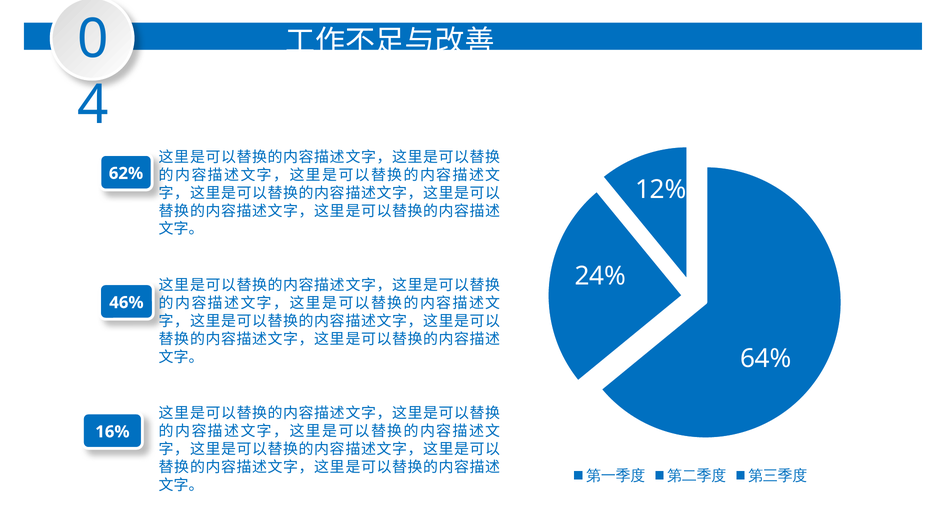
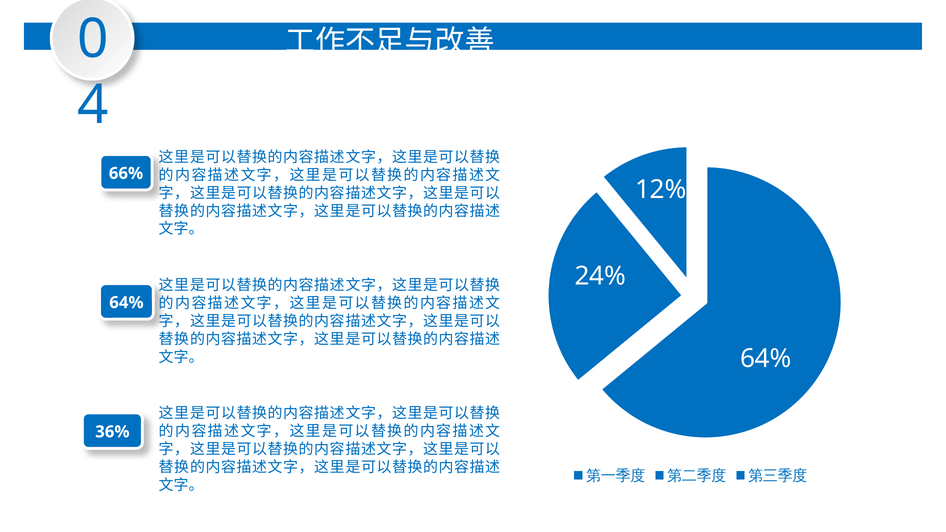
62%: 62% -> 66% (126, 173)
46%: 46% -> 64% (126, 303)
16%: 16% -> 36% (112, 432)
